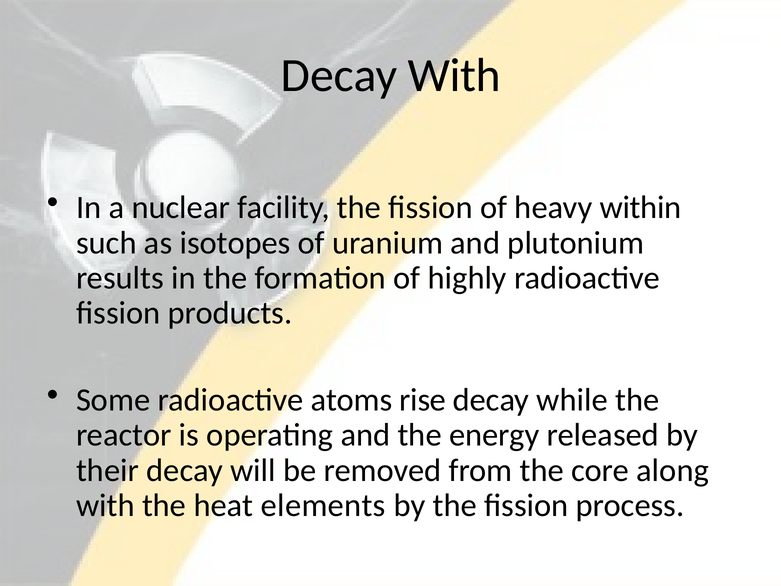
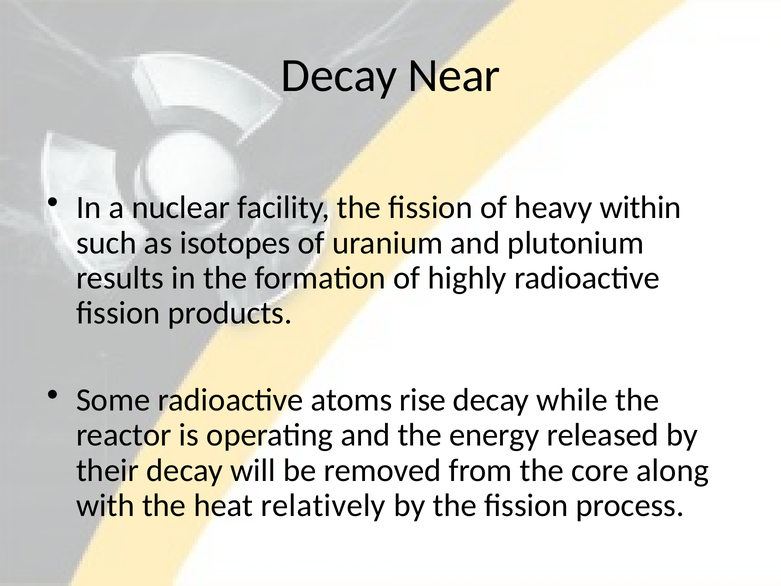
Decay With: With -> Near (454, 76)
elements: elements -> relatively (323, 505)
